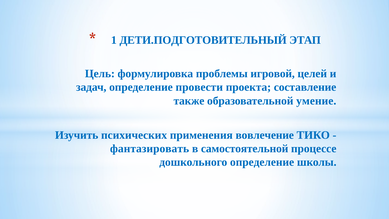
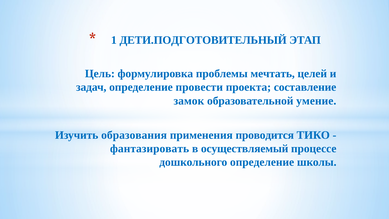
игровой: игровой -> мечтать (273, 74)
также: также -> замок (189, 101)
психических: психических -> образования (134, 135)
вовлечение: вовлечение -> проводится (265, 135)
самостоятельной: самостоятельной -> осуществляемый (245, 148)
